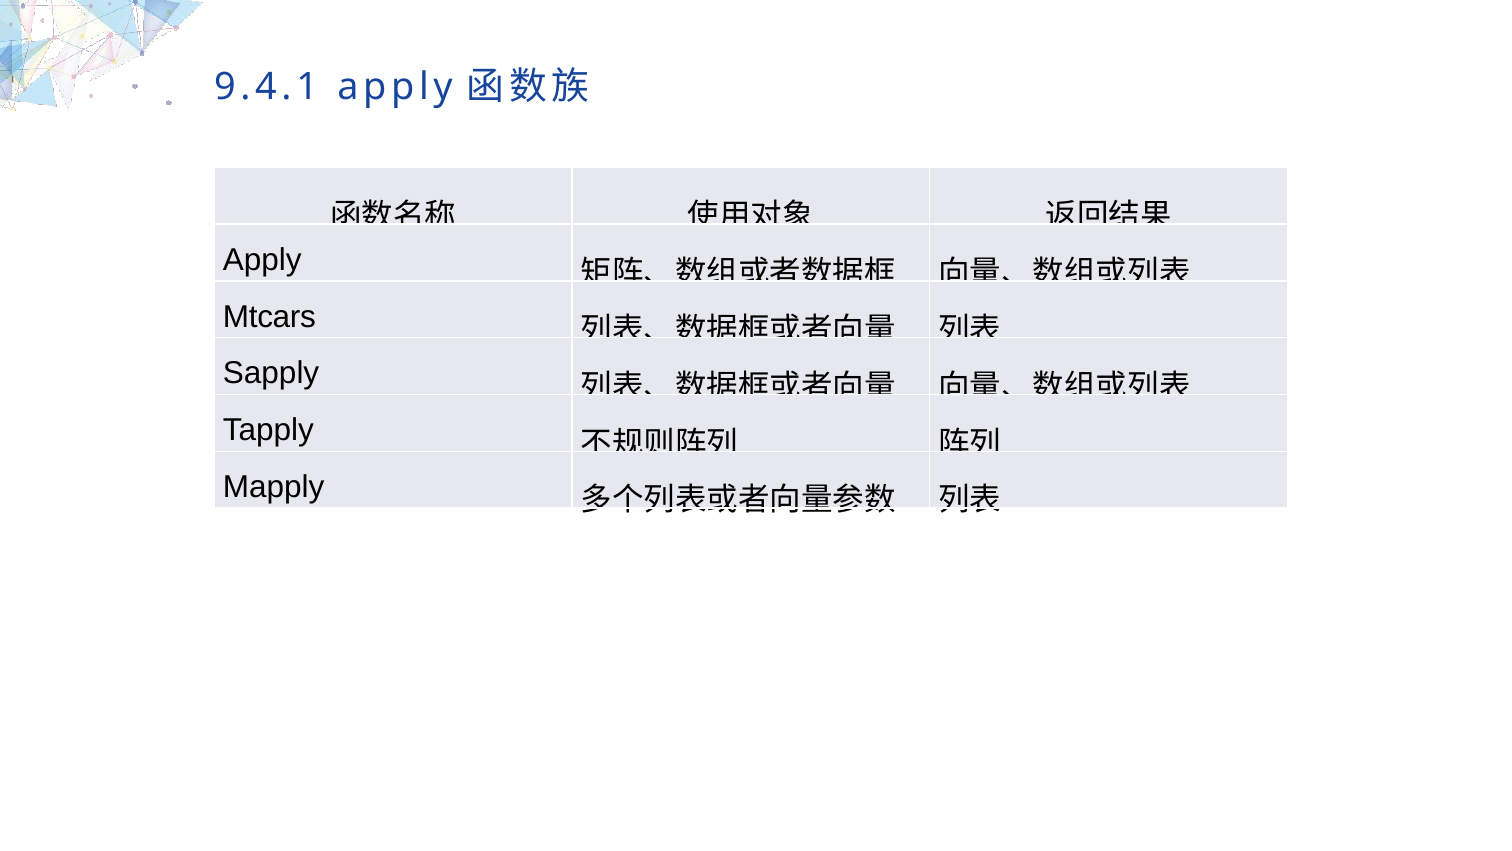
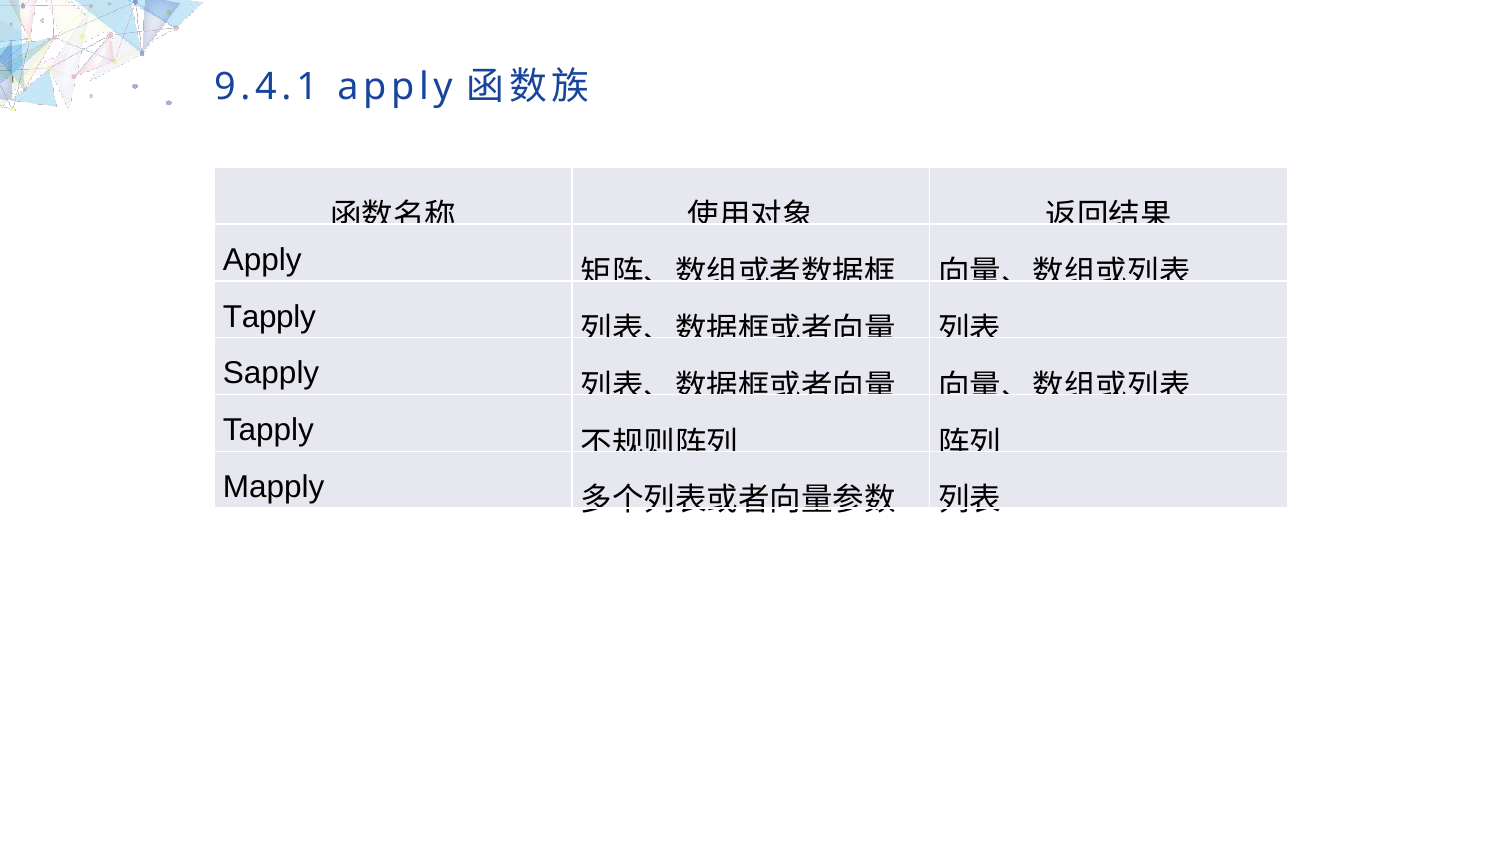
Mtcars: Mtcars -> Tapply (269, 316)
